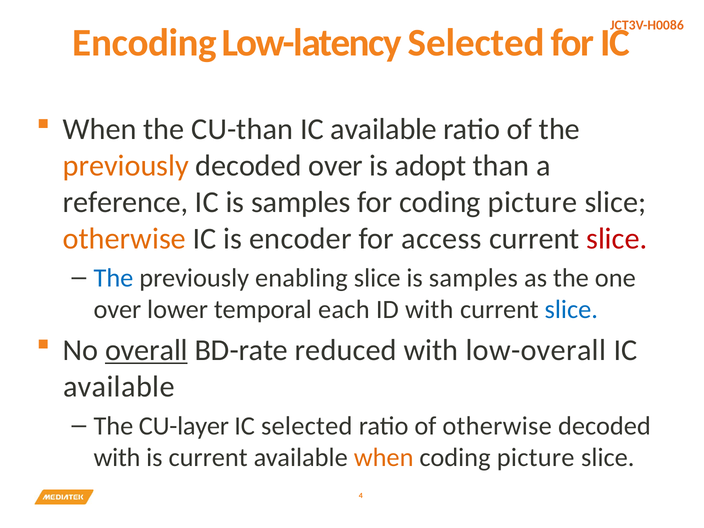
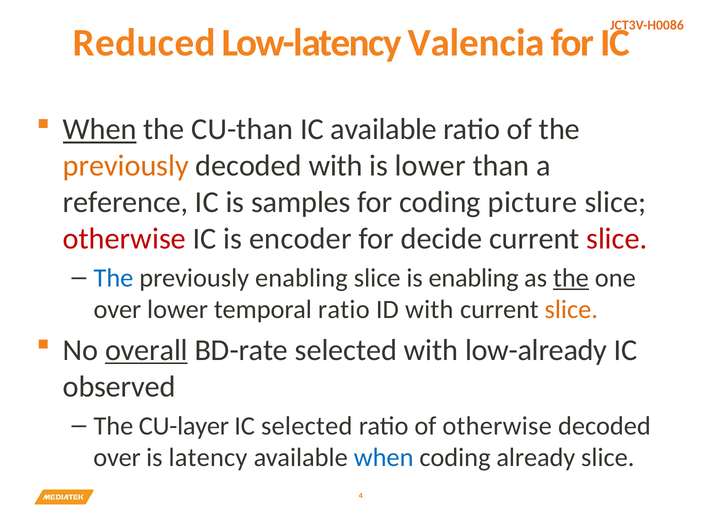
Encoding: Encoding -> Reduced (144, 43)
Low-latency Selected: Selected -> Valencia (476, 43)
When underline: none -> present (100, 129)
decoded over: over -> with (336, 166)
is adopt: adopt -> lower (430, 166)
otherwise colour: orange -> red (124, 239)
access: access -> decide (442, 239)
slice is samples: samples -> enabling (474, 278)
the underline: none -> present (571, 278)
temporal each: each -> ratio (344, 310)
slice colour: blue -> orange (571, 310)
BD-rate reduced: reduced -> selected (346, 350)
low-overall: low-overall -> low-already (536, 350)
available: available -> observed (119, 387)
with: with -> over (117, 458)
is current: current -> latency (208, 458)
when colour: orange -> blue (384, 458)
picture: picture -> already (536, 458)
